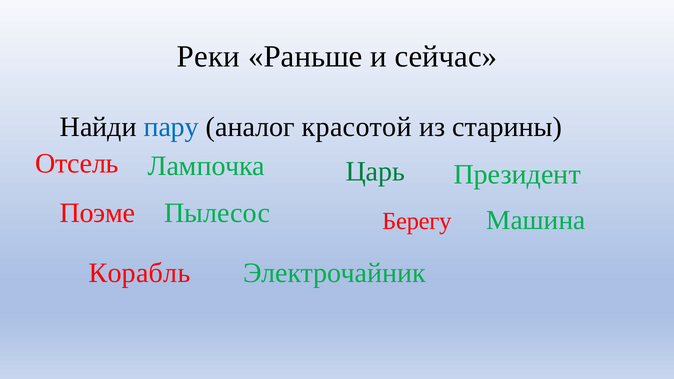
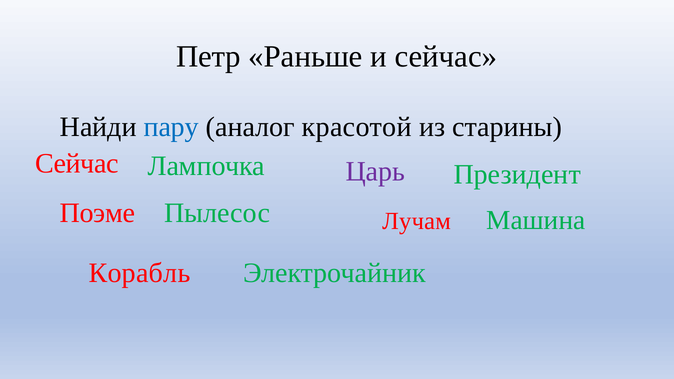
Реки: Реки -> Петр (209, 57)
Отсель: Отсель -> Сейчас (77, 164)
Царь colour: green -> purple (375, 171)
Берегу: Берегу -> Лучам (417, 221)
